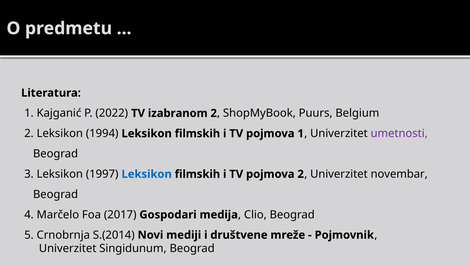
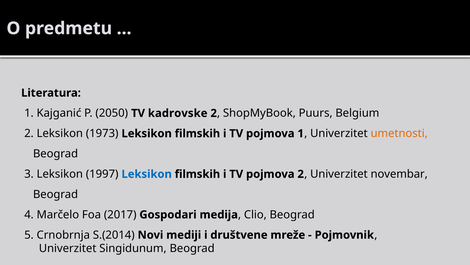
2022: 2022 -> 2050 (112, 113)
izabranom: izabranom -> kadrovske (178, 113)
1994: 1994 -> 1973 (102, 133)
umetnosti colour: purple -> orange (399, 133)
